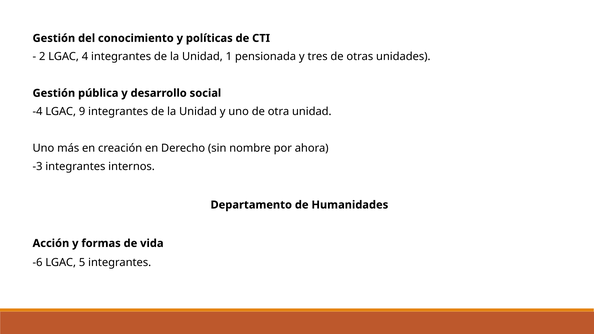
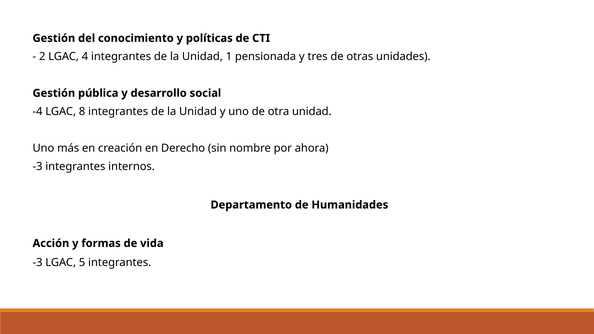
9: 9 -> 8 (82, 111)
-6: -6 -> -3 (38, 263)
